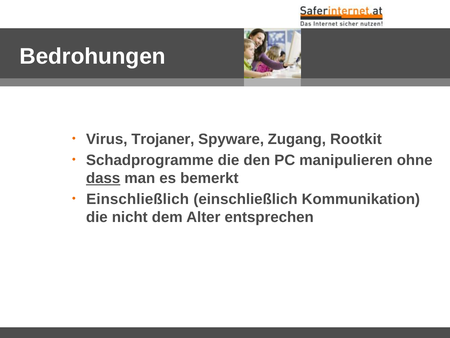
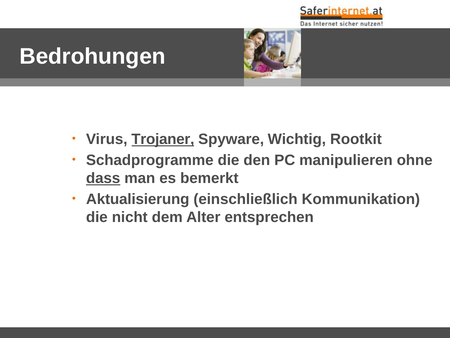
Trojaner underline: none -> present (163, 139)
Zugang: Zugang -> Wichtig (297, 139)
Einschließlich: Einschließlich -> Aktualisierung (138, 199)
